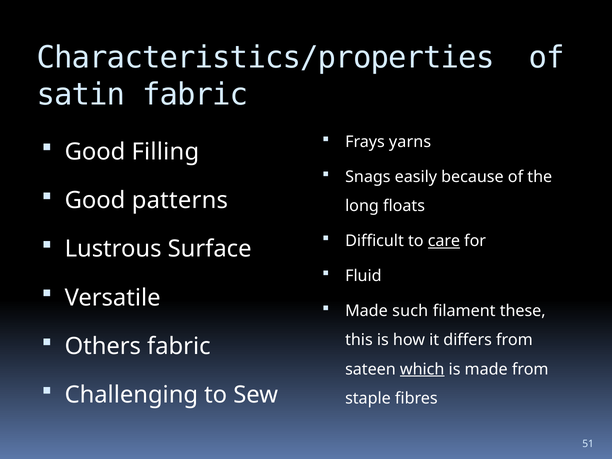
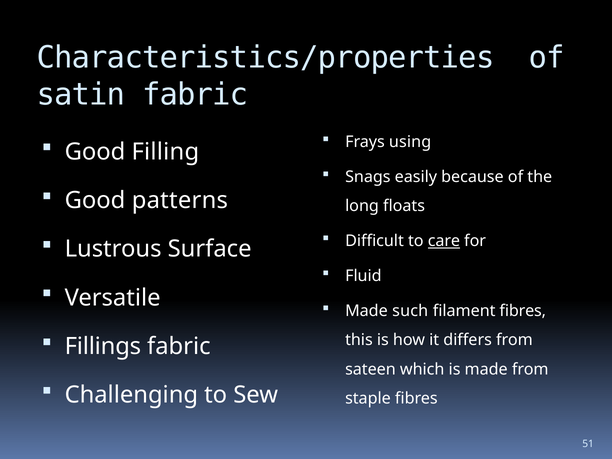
yarns: yarns -> using (410, 142)
filament these: these -> fibres (523, 311)
Others: Others -> Fillings (103, 346)
which underline: present -> none (422, 369)
